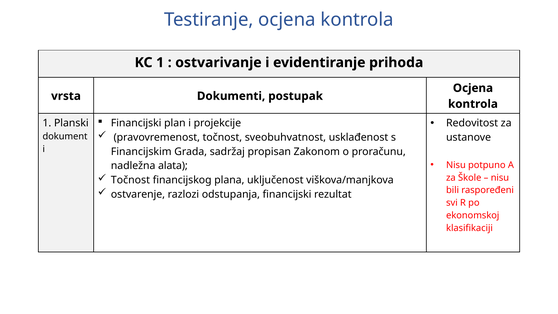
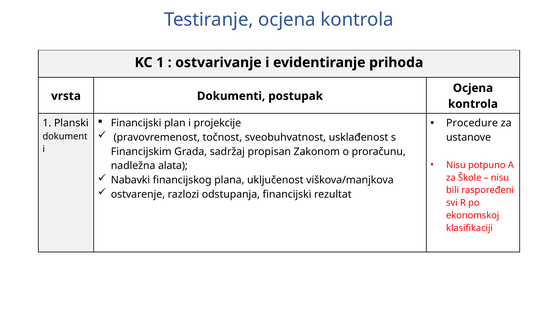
Redovitost: Redovitost -> Procedure (472, 123)
Točnost: Točnost -> Nabavki (130, 180)
